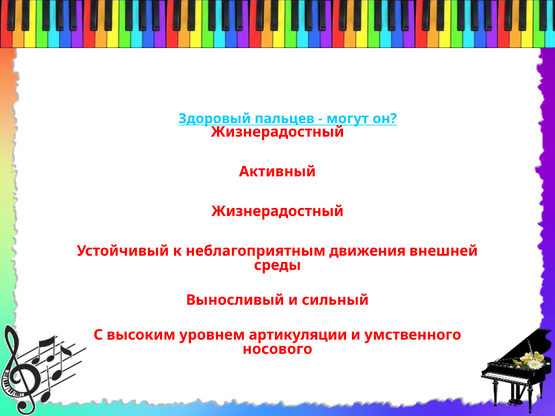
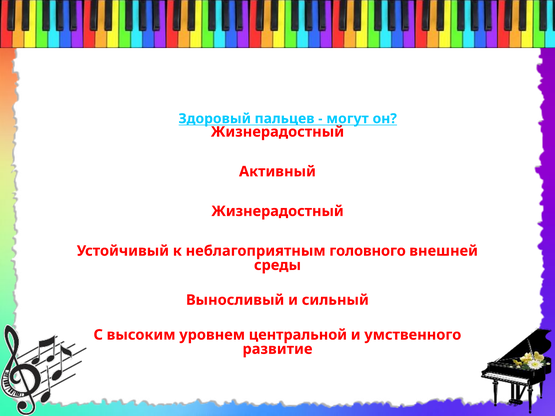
движения: движения -> головного (368, 251)
артикуляции: артикуляции -> центральной (298, 335)
носового: носового -> развитие (277, 349)
